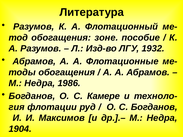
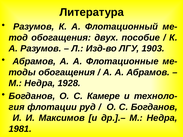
зоне: зоне -> двух (106, 38)
1932: 1932 -> 1903 (153, 49)
1986: 1986 -> 1928 (69, 83)
1904: 1904 -> 1981 (20, 129)
